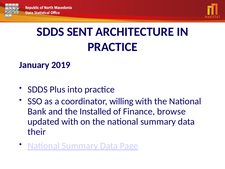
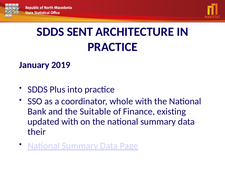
willing: willing -> whole (121, 101)
Installed: Installed -> Suitable (95, 111)
browse: browse -> existing (171, 111)
